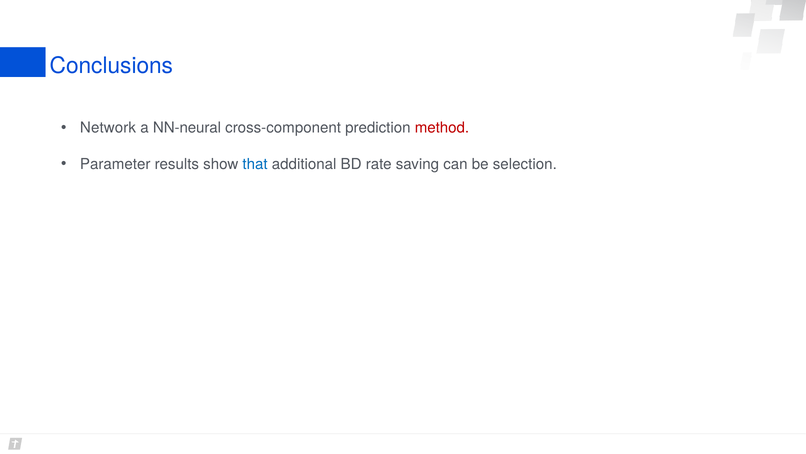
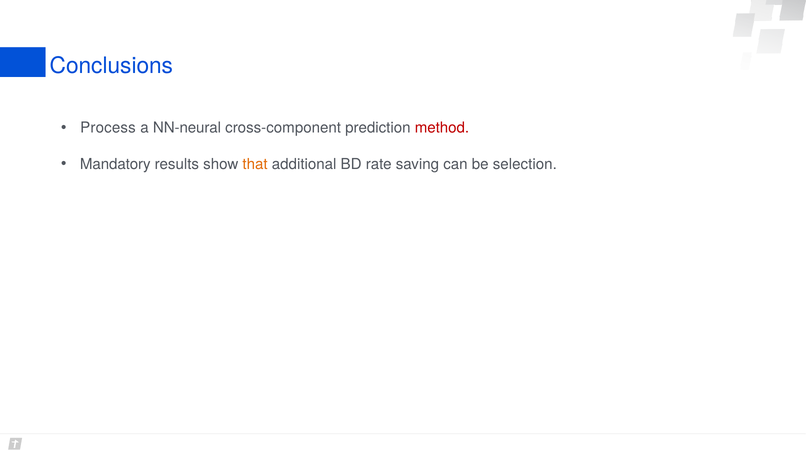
Network: Network -> Process (108, 128)
Parameter: Parameter -> Mandatory (115, 164)
that colour: blue -> orange (255, 164)
